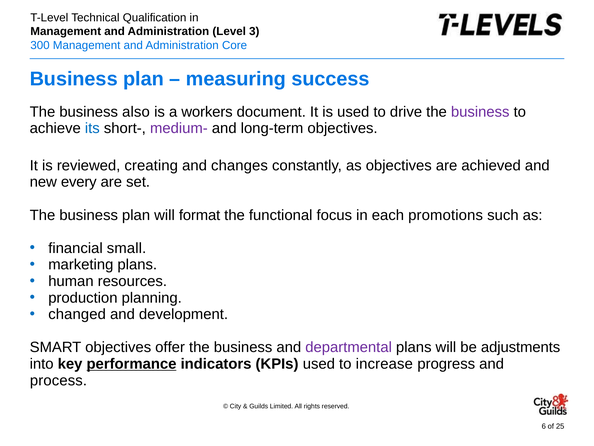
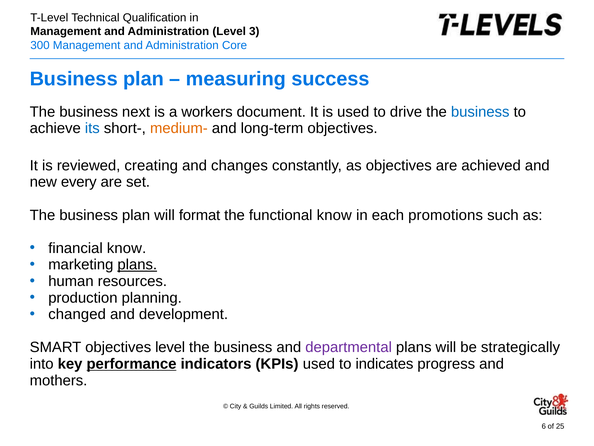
also: also -> next (136, 112)
business colour: purple -> blue (480, 112)
medium- colour: purple -> orange (179, 128)
functional focus: focus -> know (334, 215)
financial small: small -> know (127, 248)
plans underline: none -> present (137, 264)
objectives offer: offer -> level (170, 347)
adjustments: adjustments -> strategically (521, 347)
increase: increase -> indicates (384, 363)
process: process -> mothers (59, 380)
